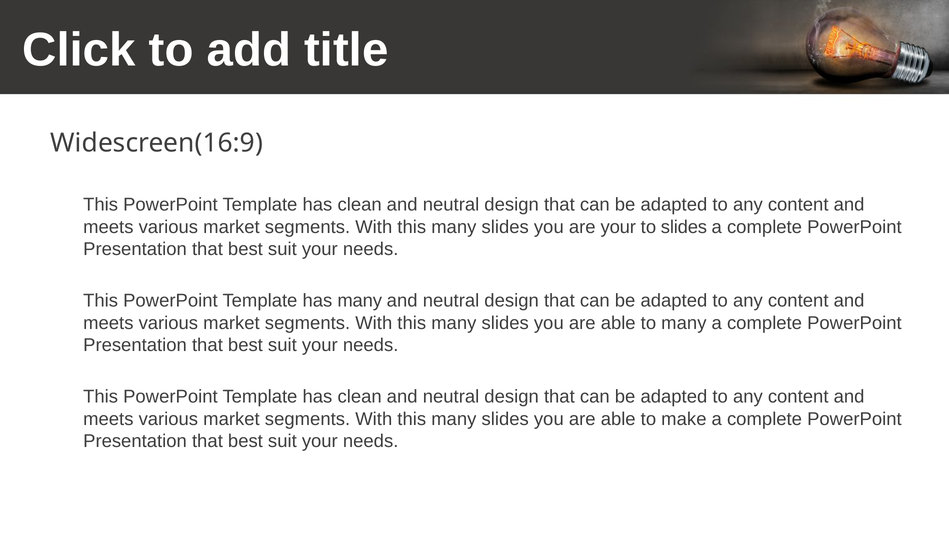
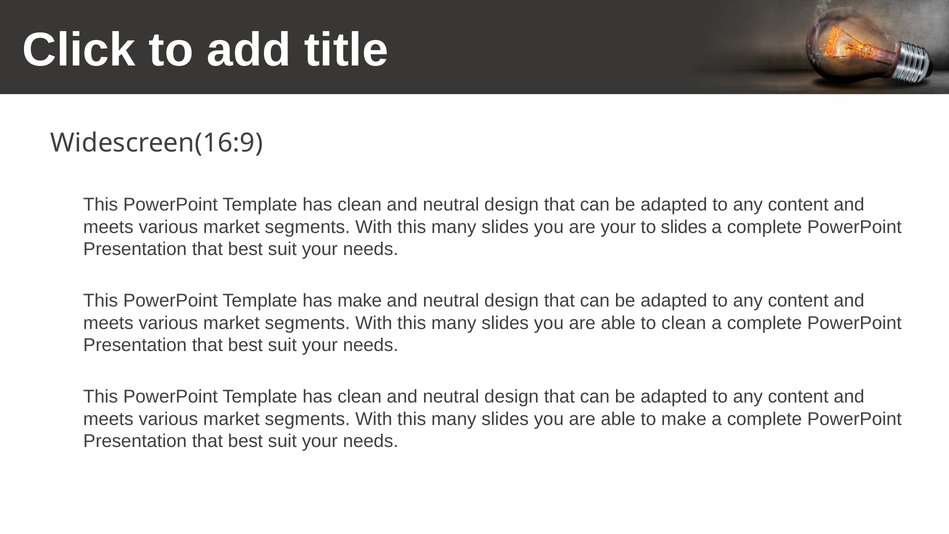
has many: many -> make (360, 301)
to many: many -> clean (684, 323)
